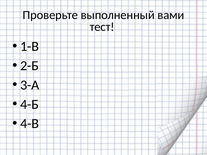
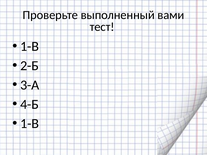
4-В: 4-В -> 1-В (30, 124)
